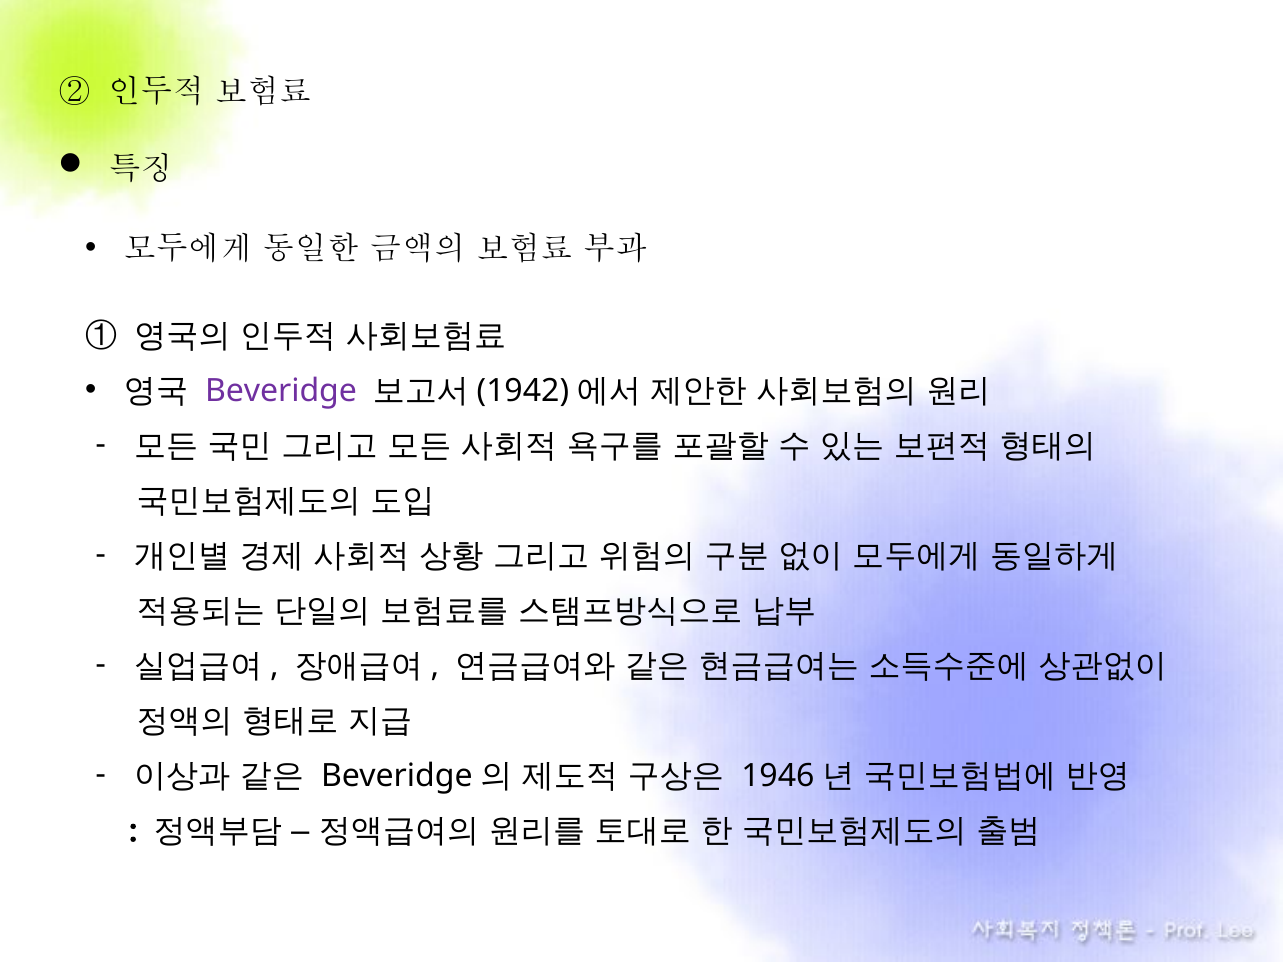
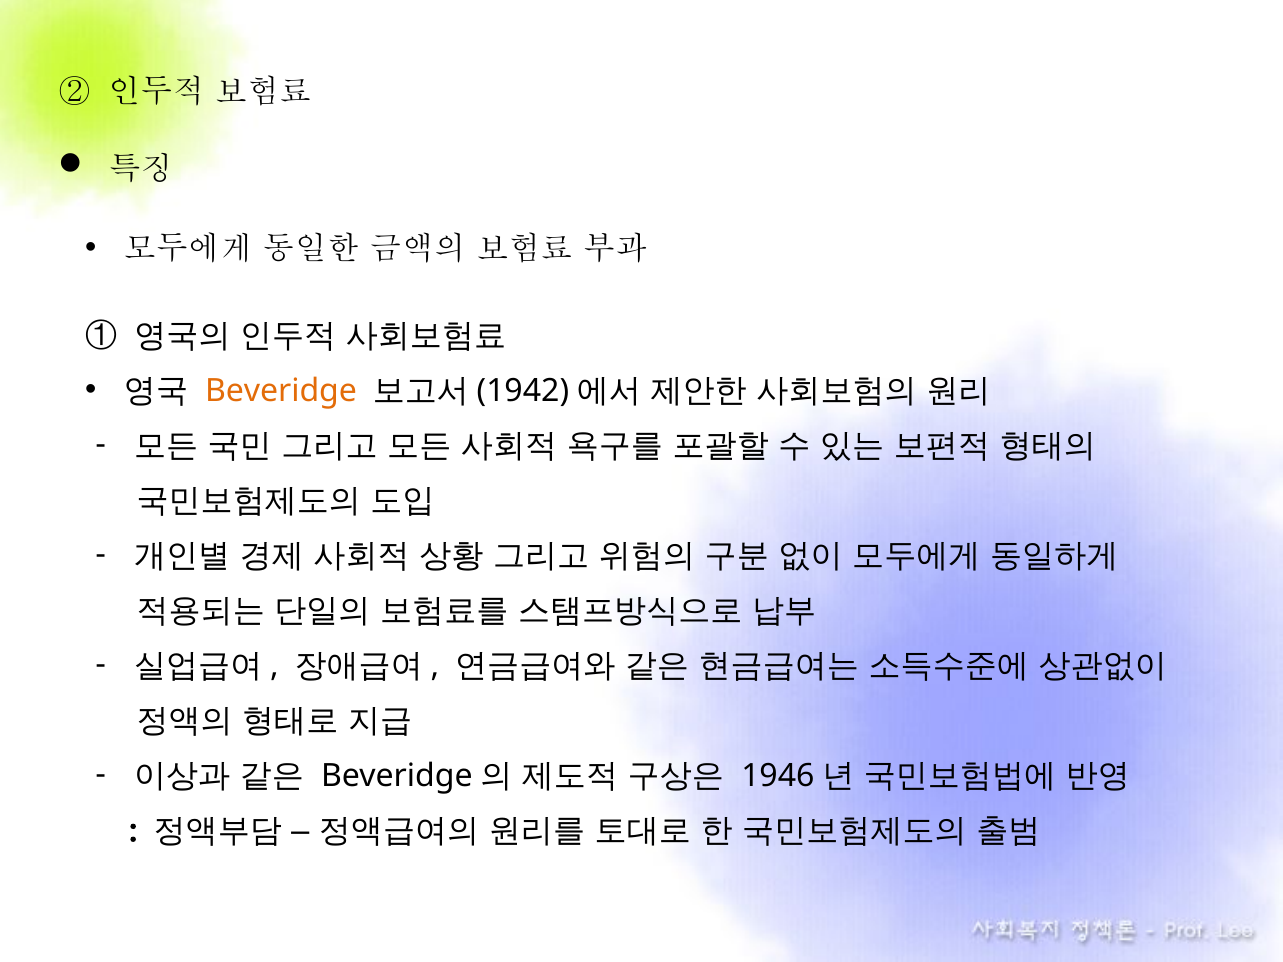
Beveridge colour: purple -> orange (281, 391)
